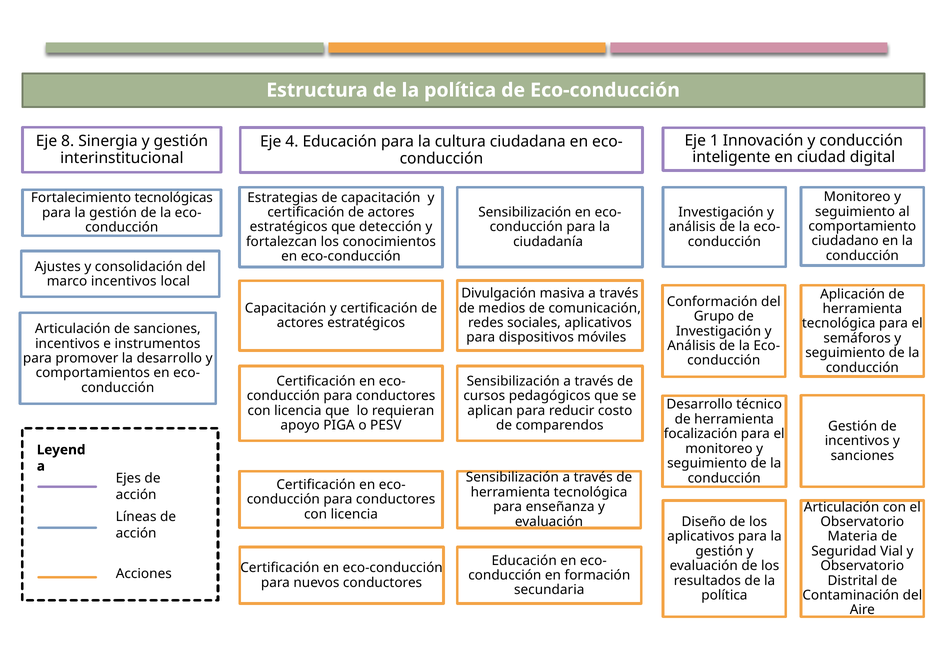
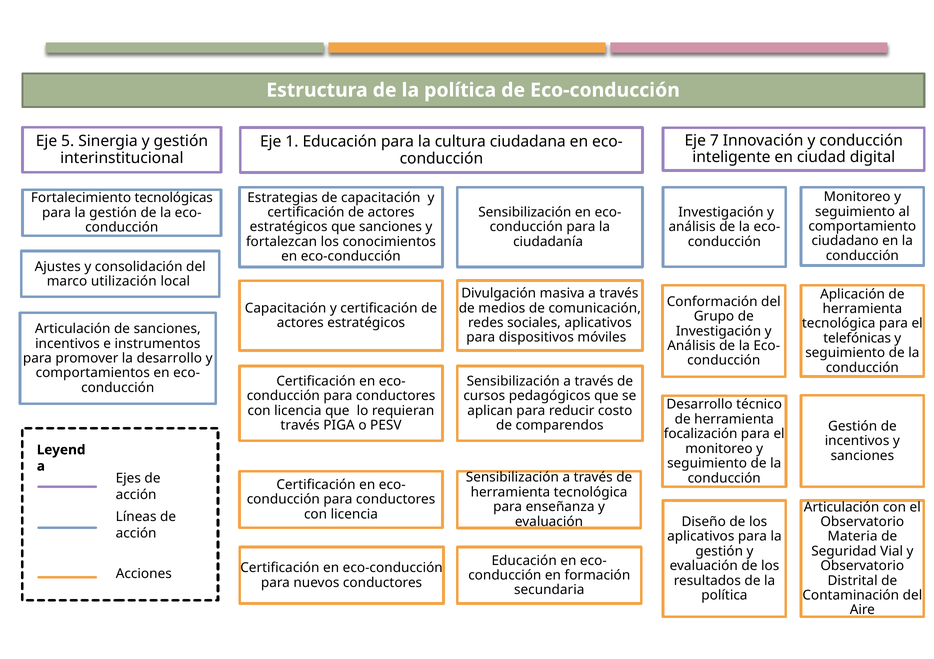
1: 1 -> 7 (714, 141)
8: 8 -> 5 (68, 141)
4: 4 -> 1 (292, 142)
que detección: detección -> sanciones (391, 227)
marco incentivos: incentivos -> utilización (124, 281)
semáforos: semáforos -> telefónicas (857, 338)
apoyo: apoyo -> través (300, 425)
